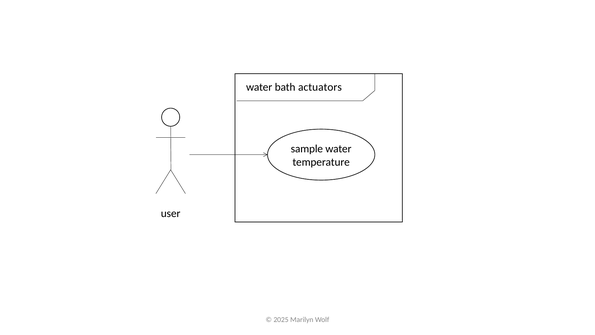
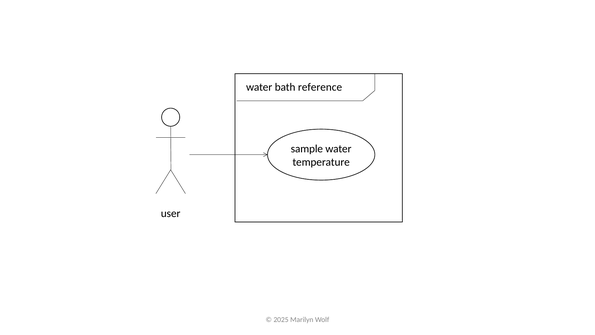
actuators: actuators -> reference (320, 87)
